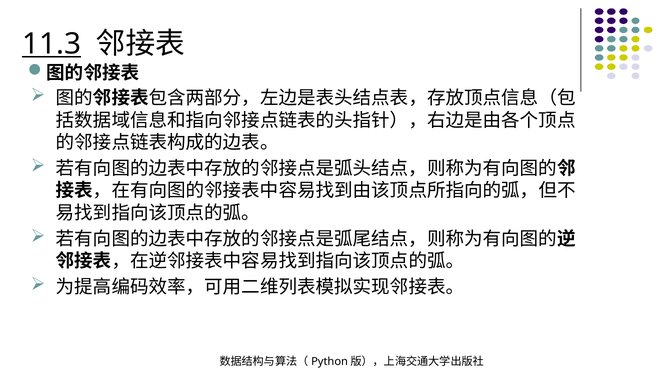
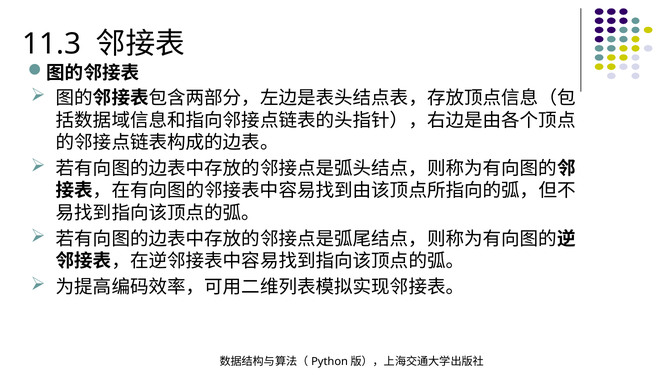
11.3 underline: present -> none (52, 44)
